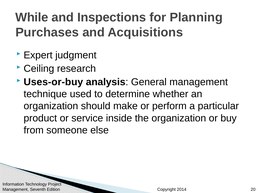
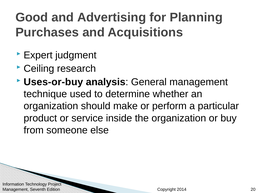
While: While -> Good (32, 17)
Inspections: Inspections -> Advertising (112, 17)
